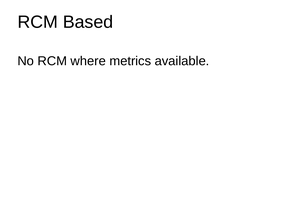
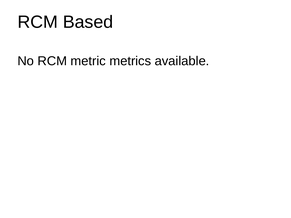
where: where -> metric (88, 61)
